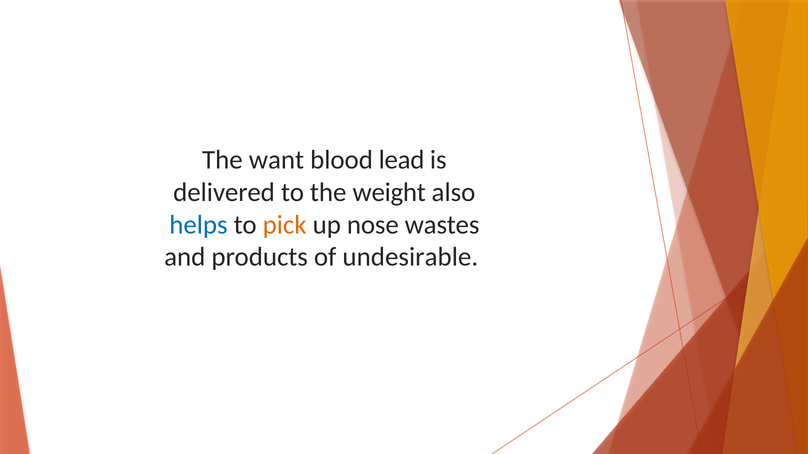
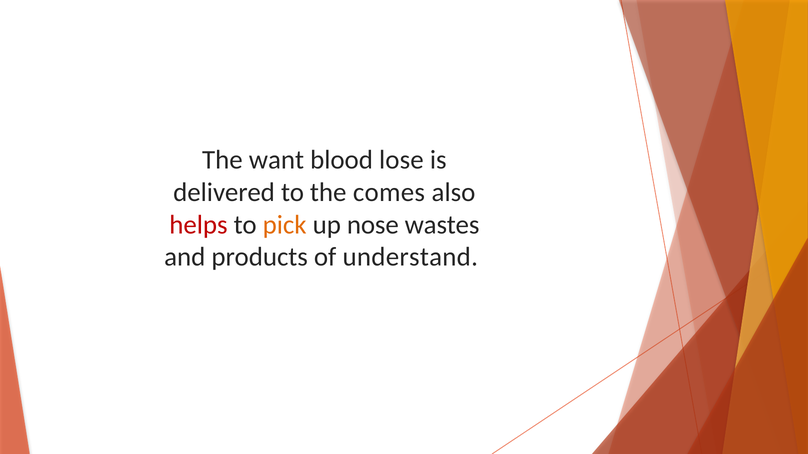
lead: lead -> lose (401, 160)
weight: weight -> comes (389, 193)
helps colour: blue -> red (198, 225)
undesirable: undesirable -> understand (410, 257)
